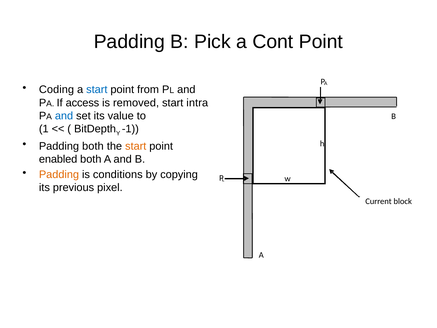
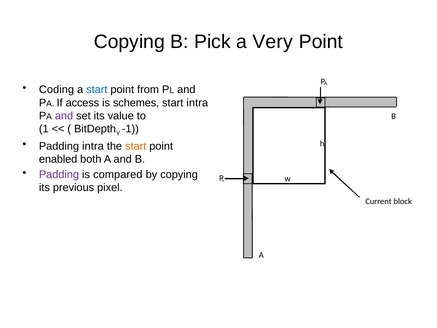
Padding: Padding -> Copying (129, 42)
Cont: Cont -> Very (273, 42)
removed: removed -> schemes (136, 103)
and colour: blue -> purple (64, 116)
Padding both: both -> intra (93, 146)
Padding colour: orange -> purple (59, 174)
conditions: conditions -> compared (118, 174)
